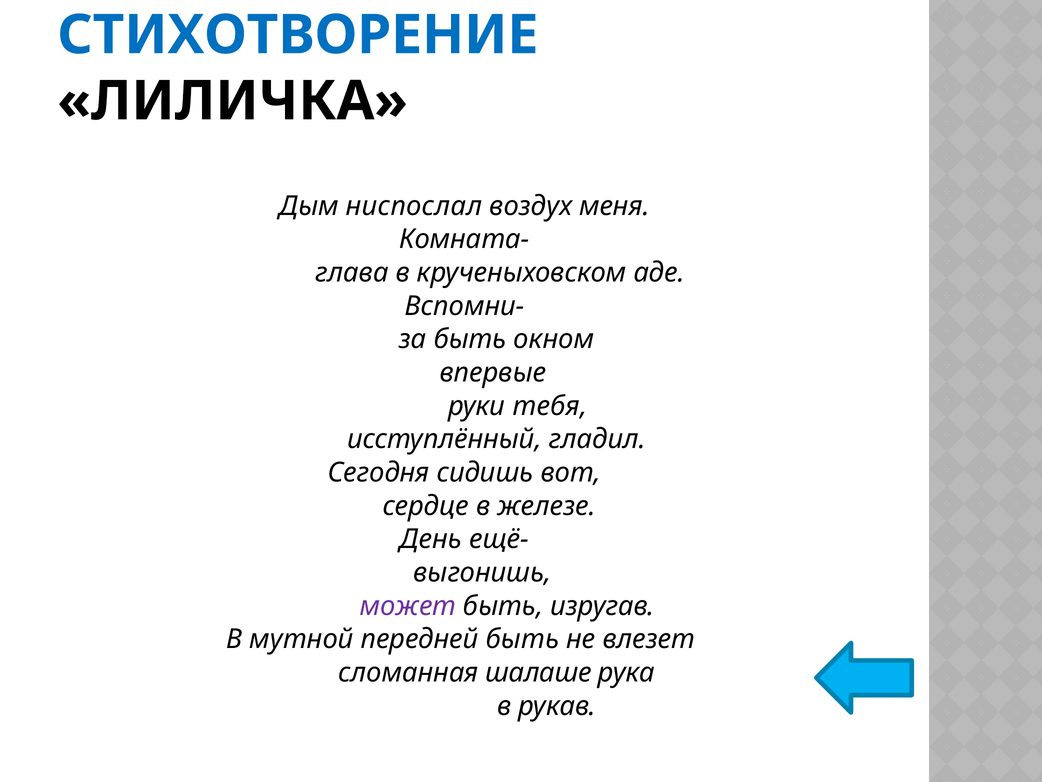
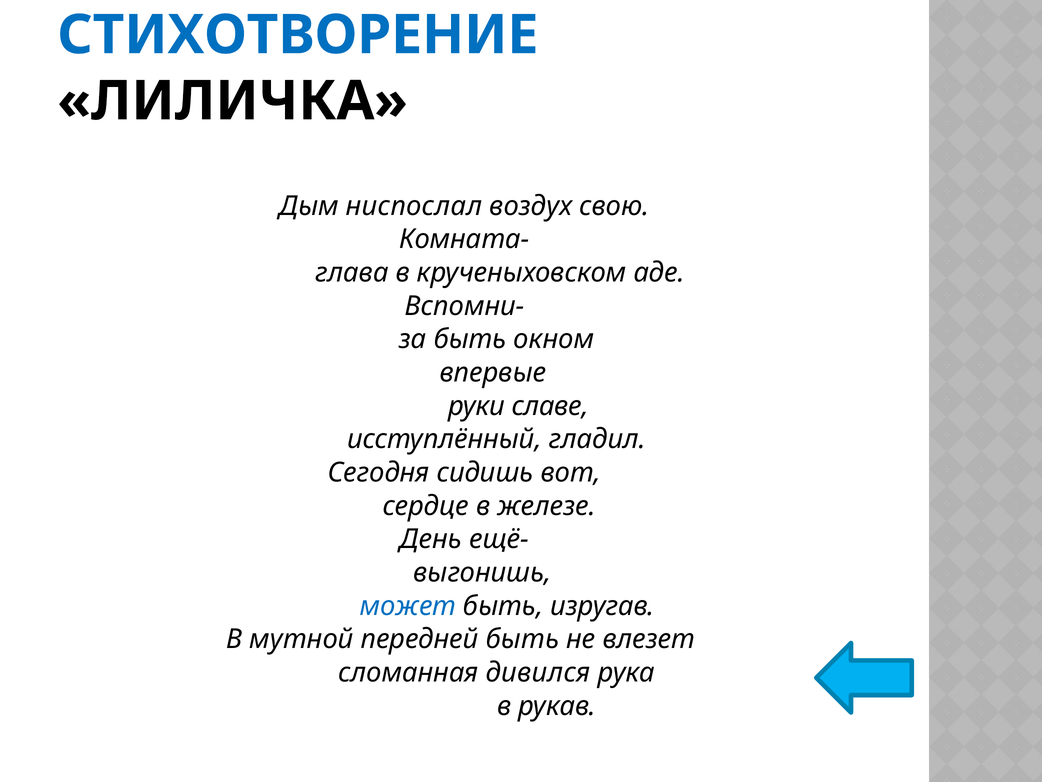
меня: меня -> свою (614, 206)
тебя: тебя -> славе (550, 406)
может colour: purple -> blue (408, 606)
шалаше: шалаше -> дивился (538, 672)
